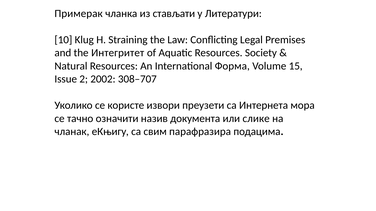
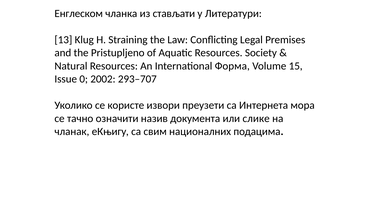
Примерак: Примерак -> Енглеском (79, 13)
10: 10 -> 13 (63, 40)
Интегритет: Интегритет -> Pristupljeno (118, 53)
2: 2 -> 0 (84, 79)
308–707: 308–707 -> 293–707 (137, 79)
парафразира: парафразира -> националних (200, 132)
